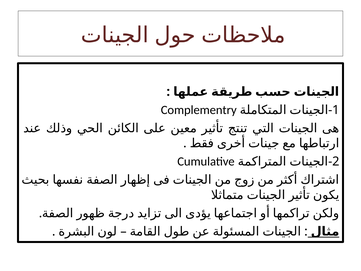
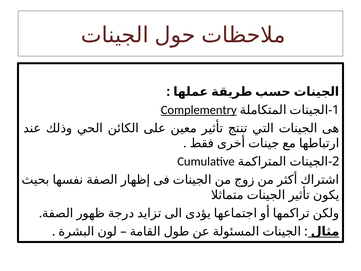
Complementry underline: none -> present (199, 110)
